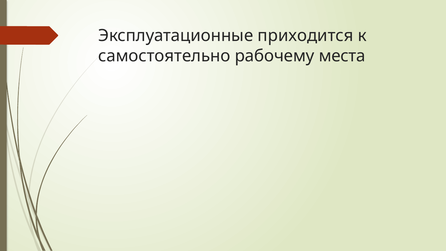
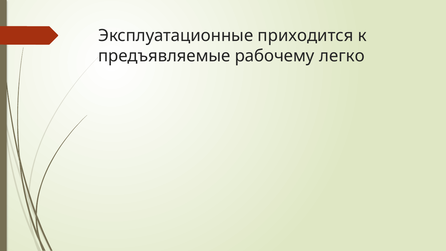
самостоятельно: самостоятельно -> предъявляемые (164, 56)
места: места -> легко (342, 56)
